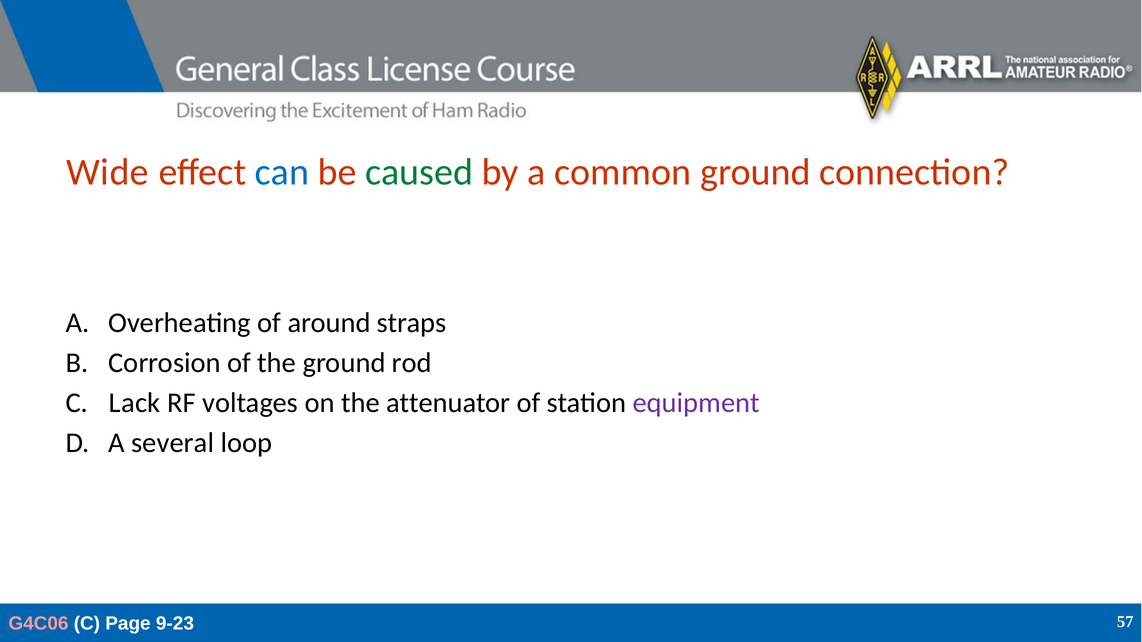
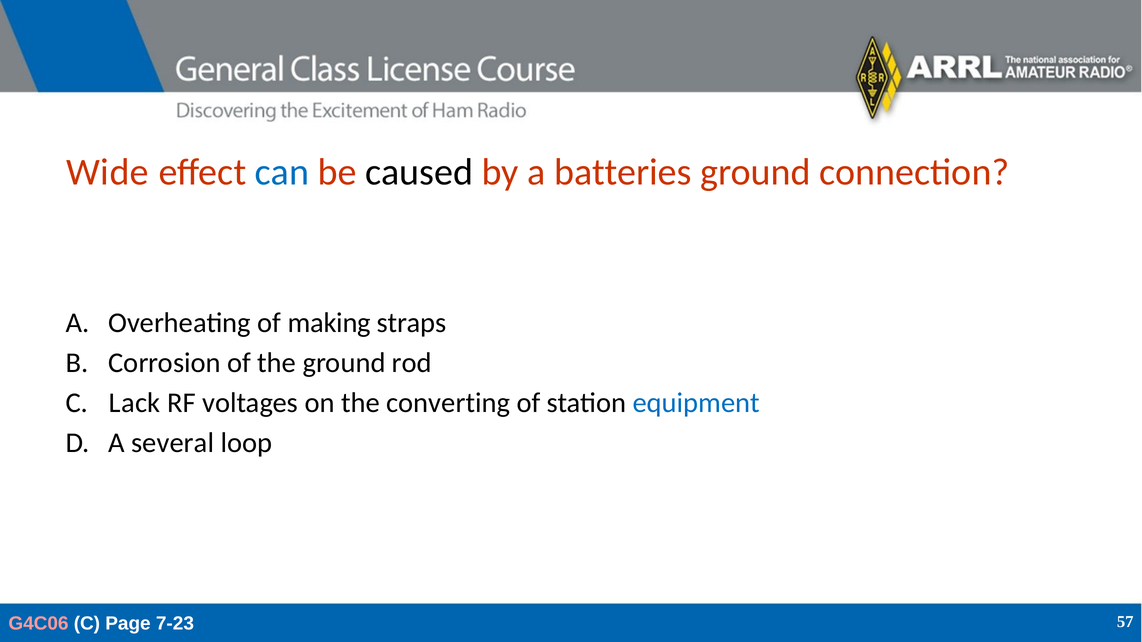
caused colour: green -> black (419, 172)
common: common -> batteries (623, 172)
around: around -> making (329, 323)
attenuator: attenuator -> converting (448, 403)
equipment colour: purple -> blue (696, 403)
9-23: 9-23 -> 7-23 (175, 624)
